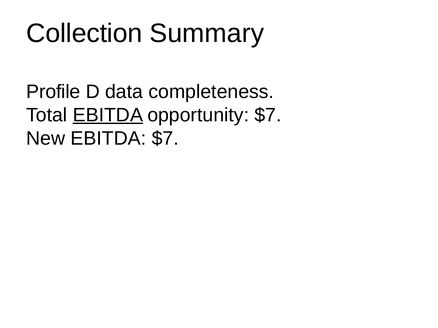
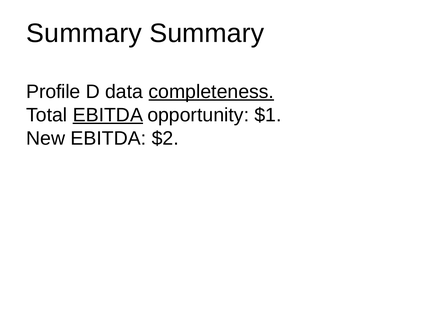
Collection: Collection -> Summary (84, 33)
completeness underline: none -> present (211, 92)
opportunity $7: $7 -> $1 (268, 115)
EBITDA $7: $7 -> $2 (165, 139)
